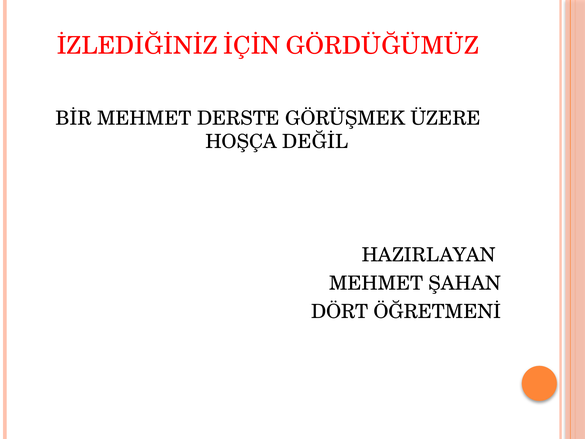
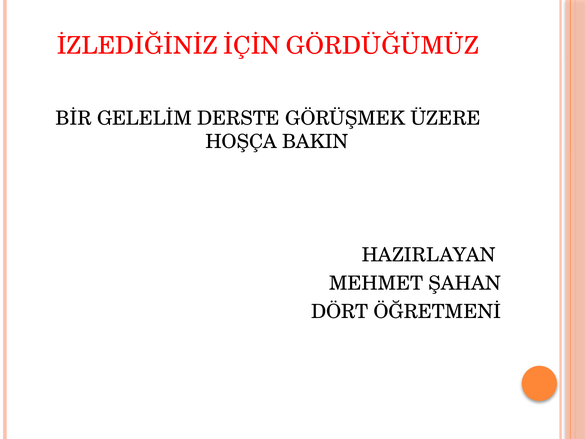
BİR MEHMET: MEHMET -> GELELİM (144, 118)
DEĞİL: DEĞİL -> BAKIN (315, 142)
